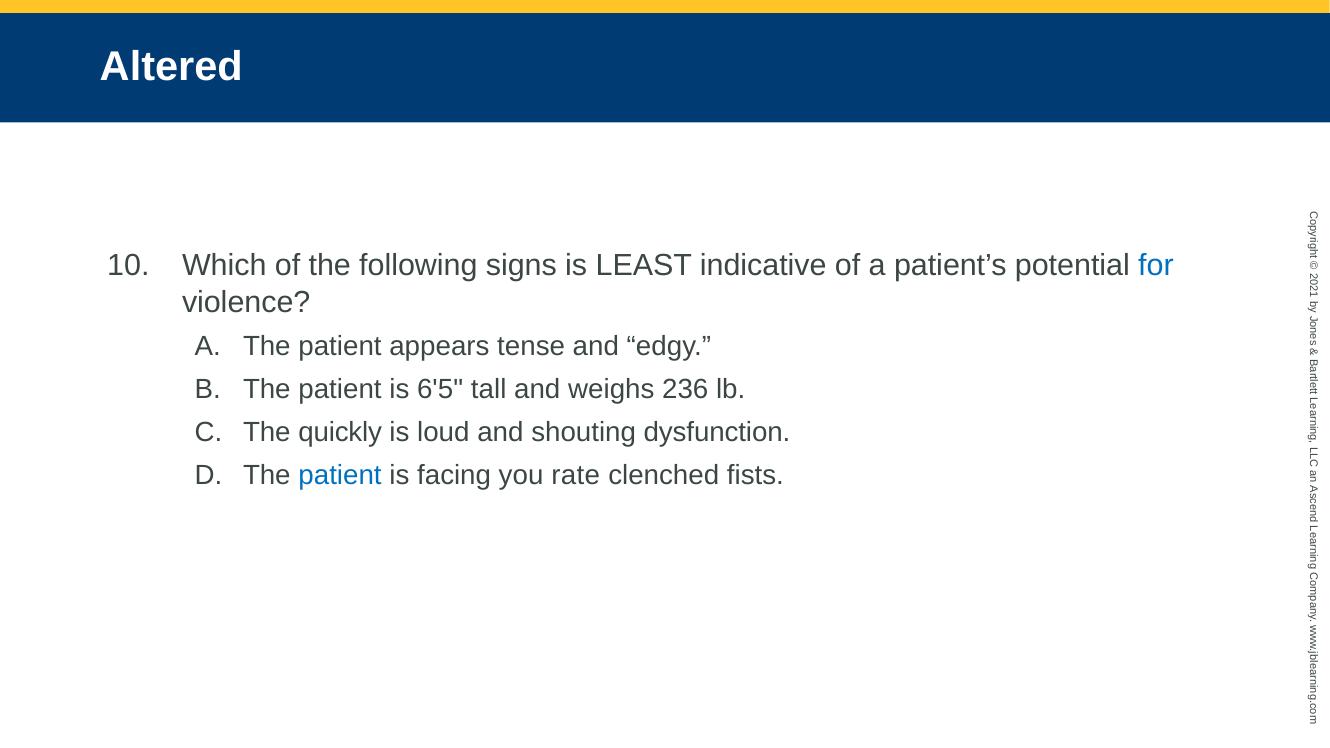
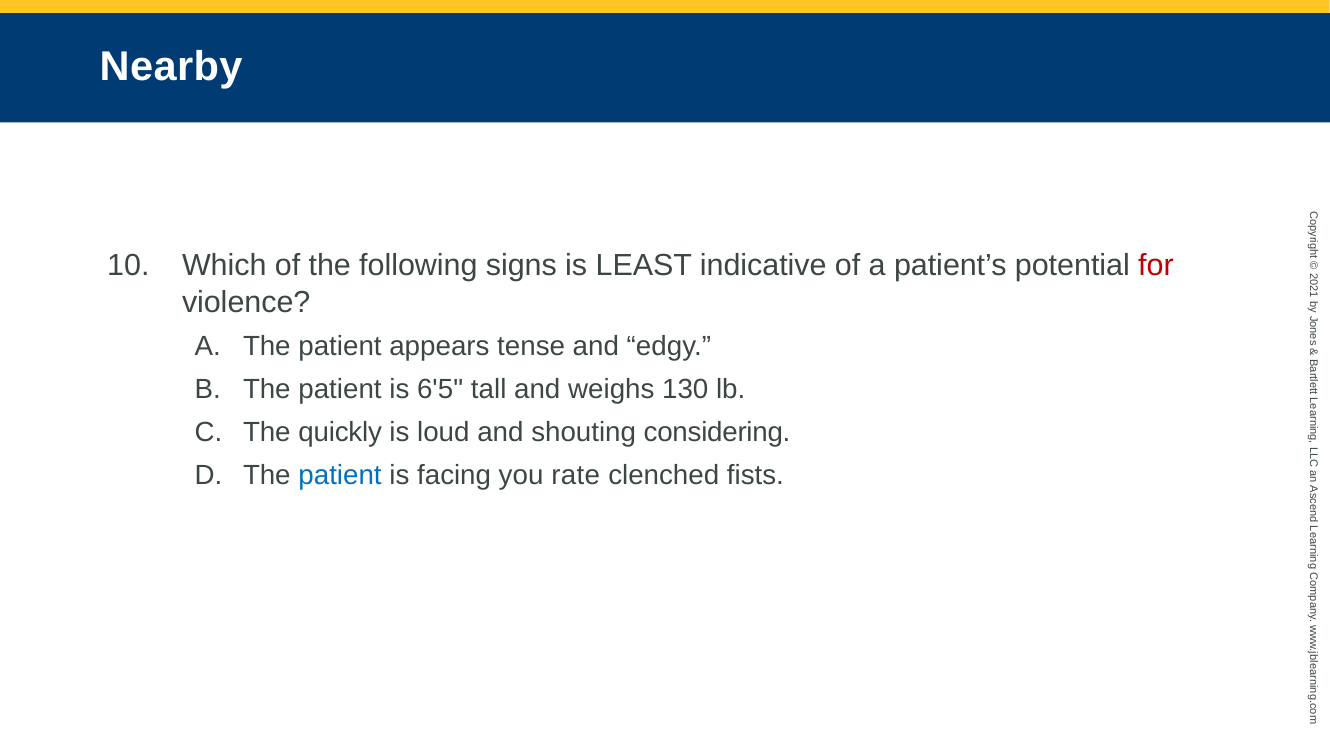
Altered: Altered -> Nearby (171, 67)
for colour: blue -> red (1156, 266)
236: 236 -> 130 (685, 390)
dysfunction: dysfunction -> considering (717, 433)
